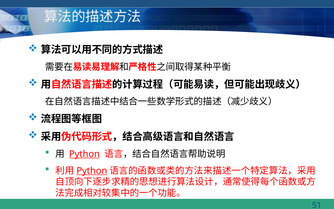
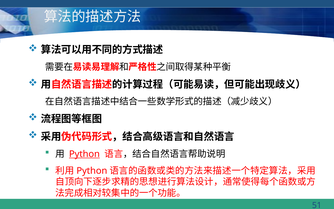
Python underline: present -> none (92, 171)
